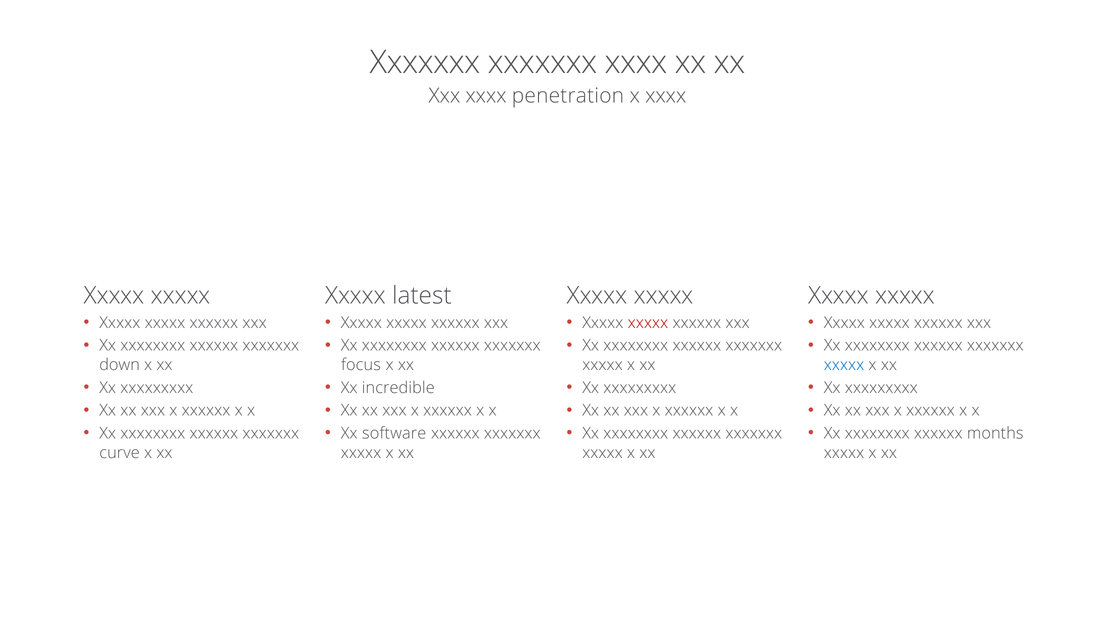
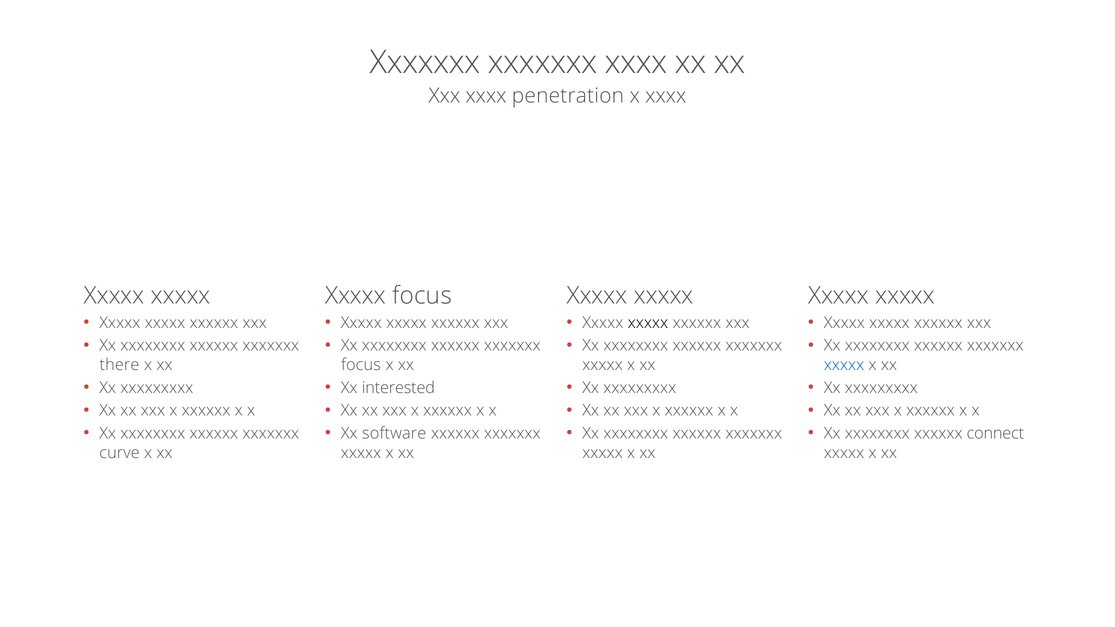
Xxxxx latest: latest -> focus (422, 296)
xxxxx colour: red -> black (648, 323)
down: down -> there (119, 365)
incredible: incredible -> interested (398, 388)
months: months -> connect (995, 433)
